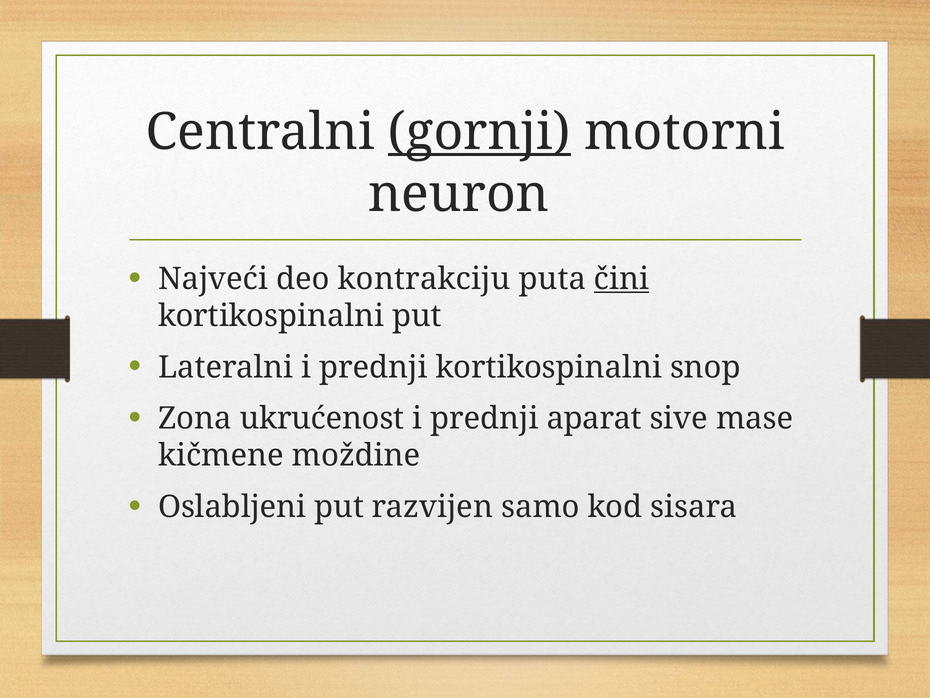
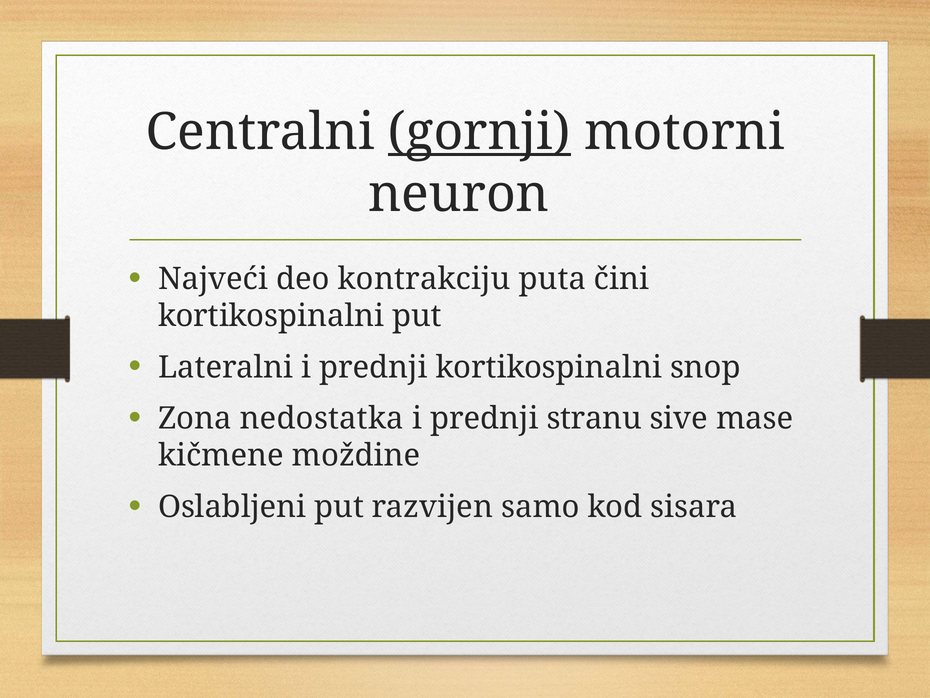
čini underline: present -> none (622, 279)
ukrućenost: ukrućenost -> nedostatka (322, 418)
aparat: aparat -> stranu (594, 418)
